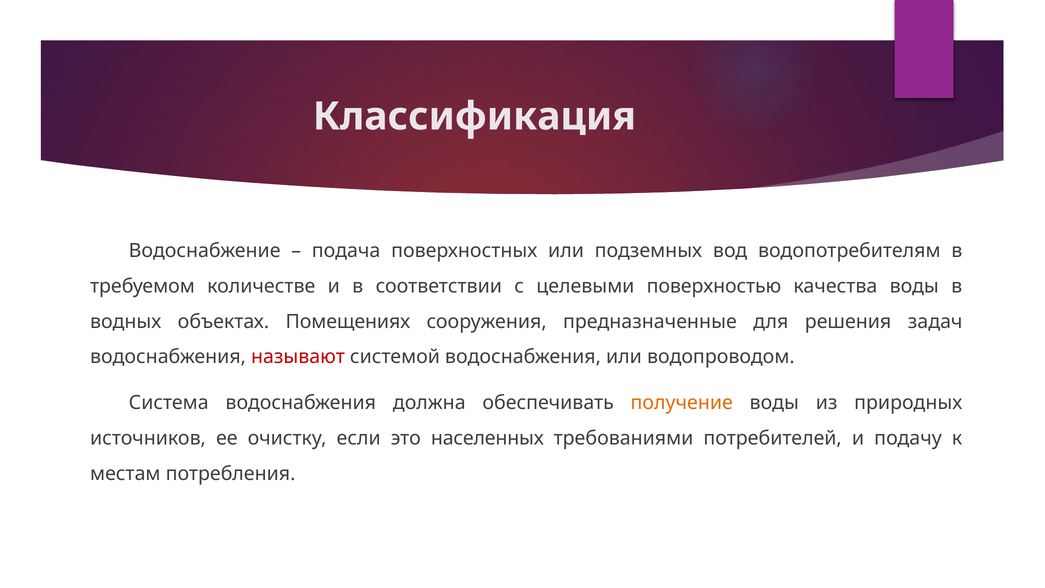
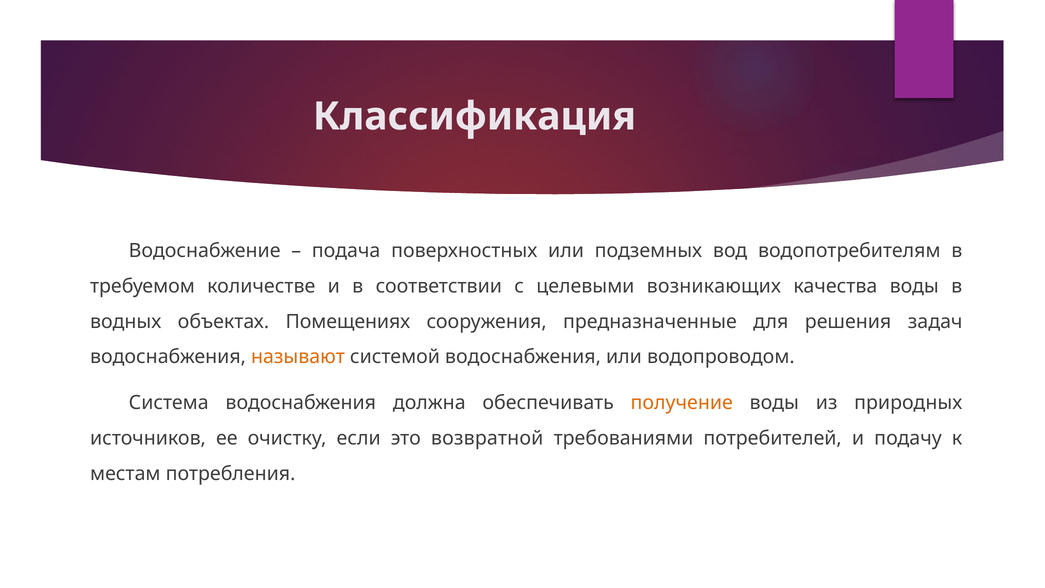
поверхностью: поверхностью -> возникающих (714, 286)
называют colour: red -> orange (298, 357)
населенных: населенных -> возвратной (487, 438)
